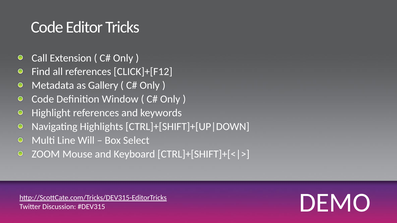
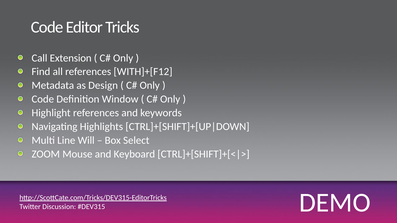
CLICK]+[F12: CLICK]+[F12 -> WITH]+[F12 (143, 72)
Gallery: Gallery -> Design (103, 86)
